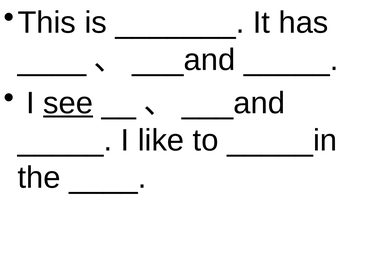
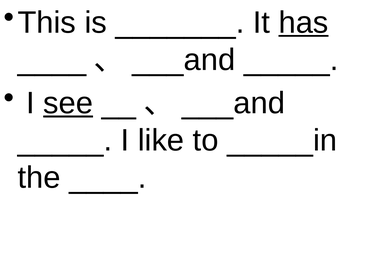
has underline: none -> present (304, 23)
